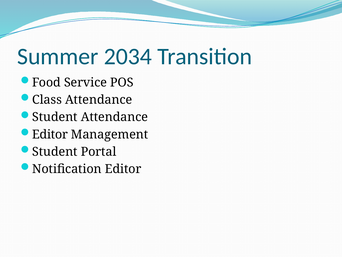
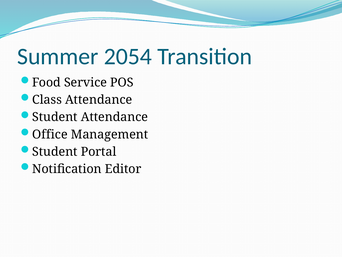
2034: 2034 -> 2054 (128, 56)
Editor: Editor -> Office (50, 134)
